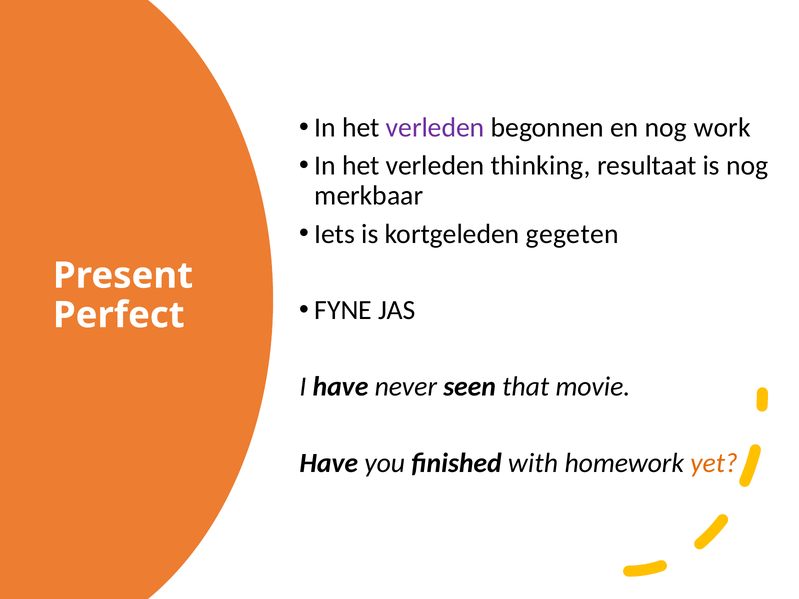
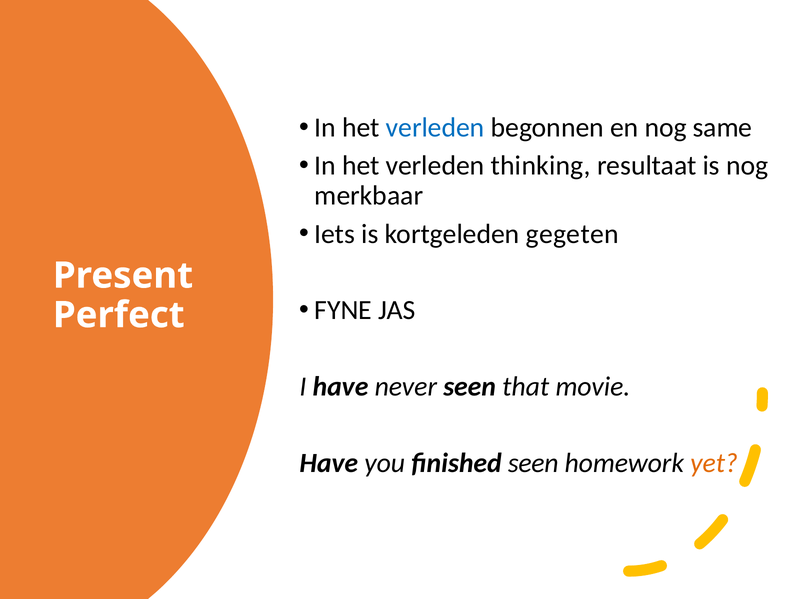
verleden colour: purple -> blue (435, 128)
work: work -> same (723, 128)
finished with: with -> seen (533, 463)
